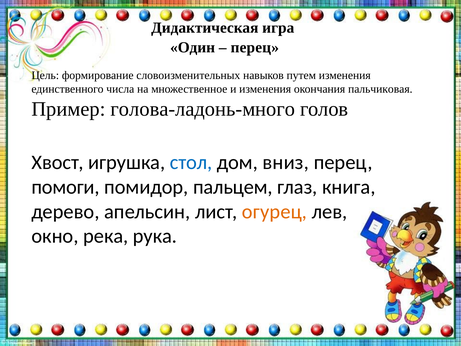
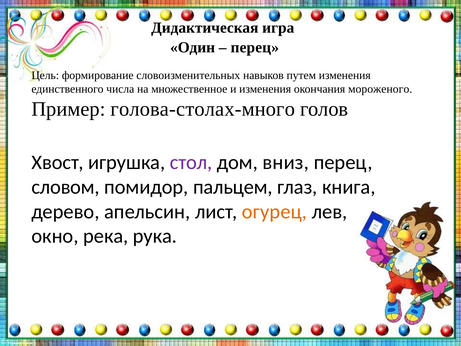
пальчиковая: пальчиковая -> мороженого (380, 89)
голова-ладонь-много: голова-ладонь-много -> голова-столах-много (203, 109)
стол colour: blue -> purple (191, 162)
помоги: помоги -> словом (66, 187)
